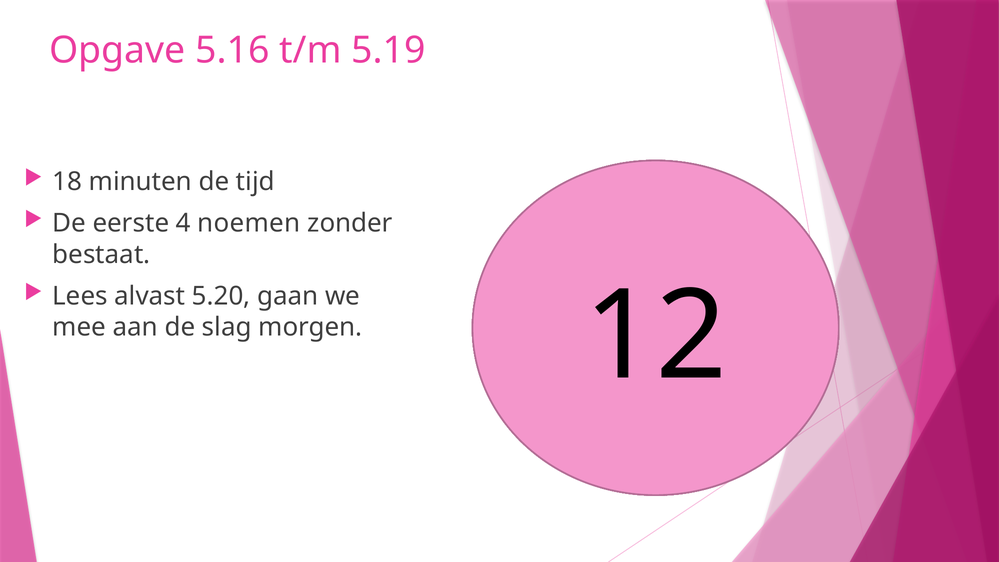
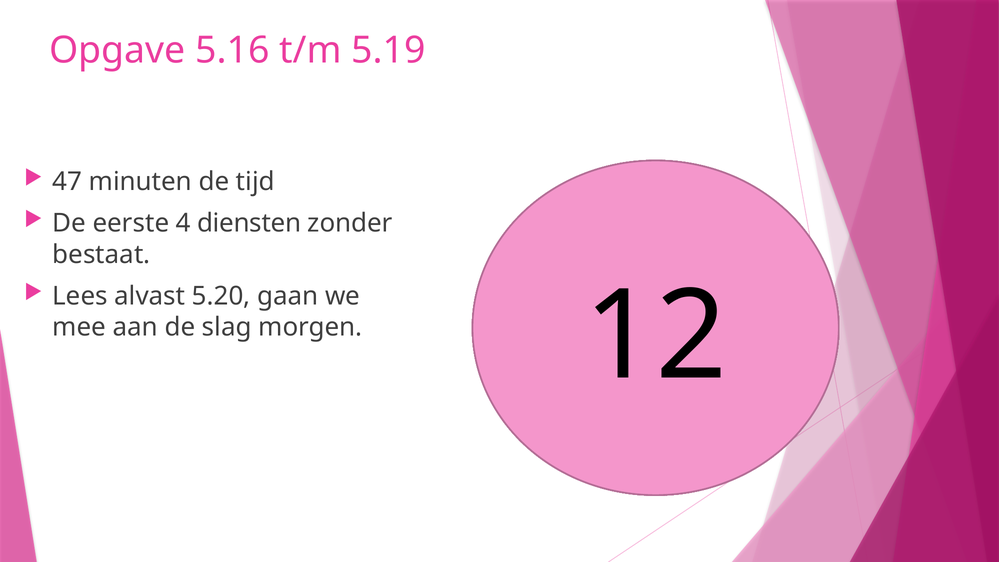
18: 18 -> 47 (67, 182)
noemen: noemen -> diensten (249, 223)
